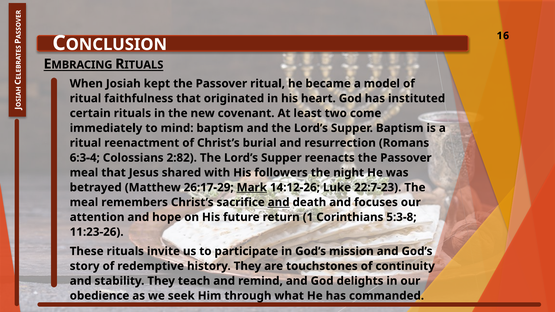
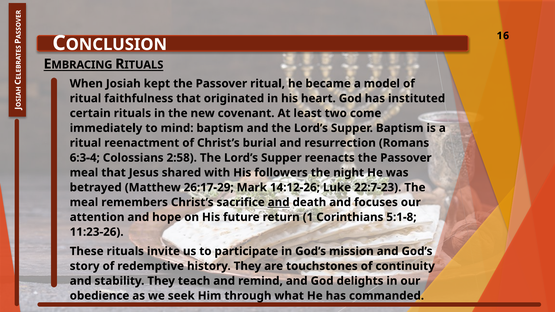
2:82: 2:82 -> 2:58 (182, 158)
Mark underline: present -> none (252, 188)
5:3-8: 5:3-8 -> 5:1-8 (401, 217)
